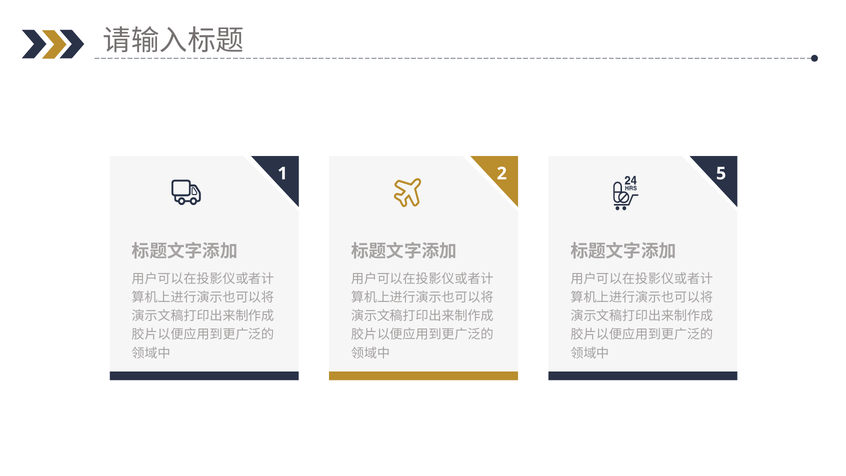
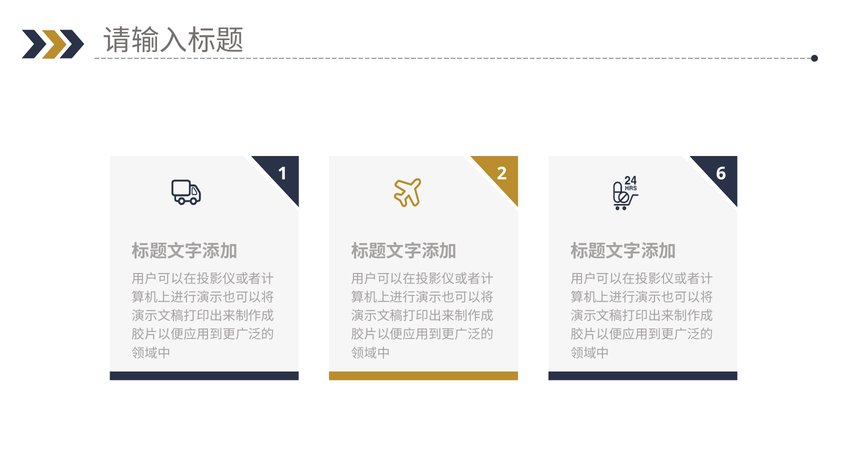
5: 5 -> 6 (721, 174)
